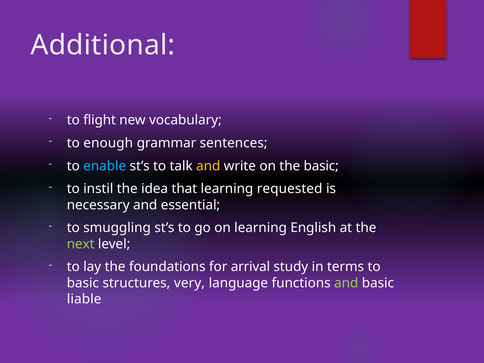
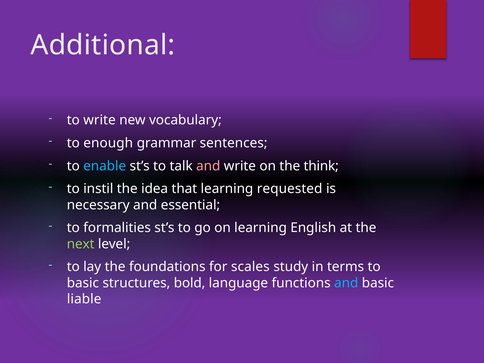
to flight: flight -> write (99, 120)
and colour: yellow -> pink (208, 166)
the basic: basic -> think (321, 166)
smuggling: smuggling -> formalities (117, 228)
arrival: arrival -> scales (250, 267)
very: very -> bold (190, 283)
and colour: light green -> light blue (346, 283)
